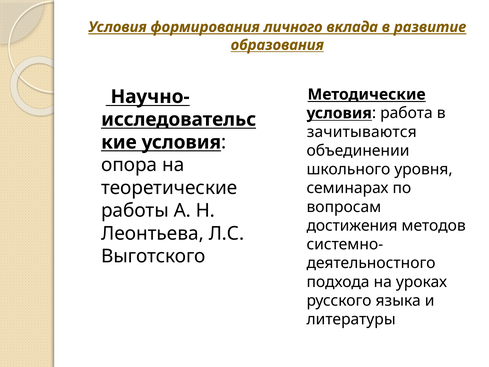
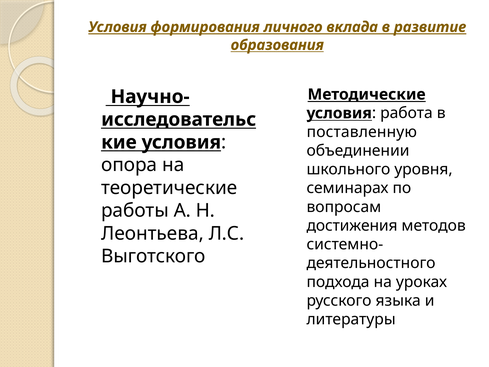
зачитываются: зачитываются -> поставленную (362, 132)
